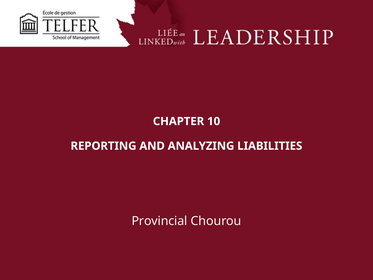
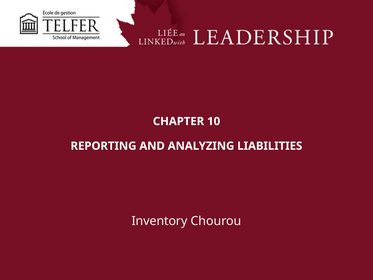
Provincial: Provincial -> Inventory (159, 221)
